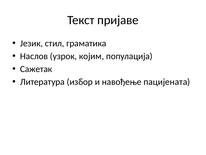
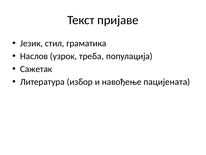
којим: којим -> треба (91, 56)
